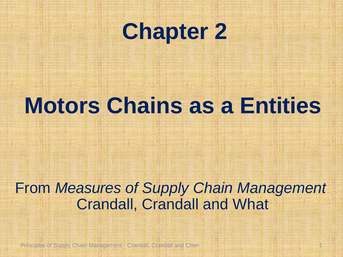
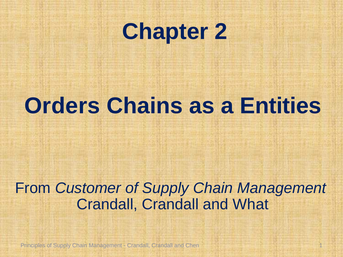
Motors: Motors -> Orders (62, 106)
Measures: Measures -> Customer (88, 188)
